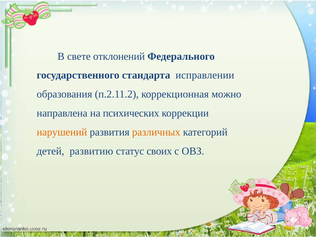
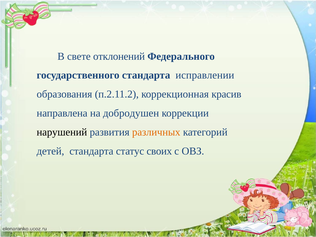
можно: можно -> красив (226, 94)
психических: психических -> добродушен (131, 113)
нарушений colour: orange -> black (62, 132)
детей развитию: развитию -> стандарта (91, 151)
